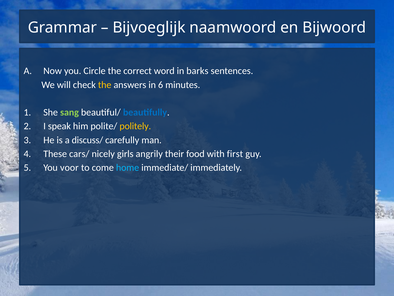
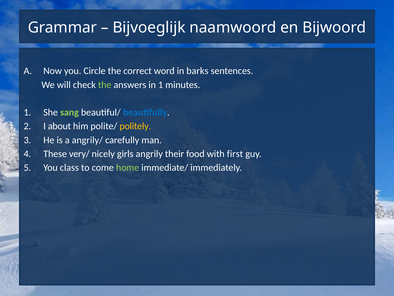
the colour: yellow -> light green (105, 85)
in 6: 6 -> 1 (161, 85)
speak: speak -> about (59, 126)
discuss/: discuss/ -> angrily/ (87, 140)
cars/: cars/ -> very/ (79, 154)
voor: voor -> class (69, 167)
home colour: light blue -> light green (128, 167)
